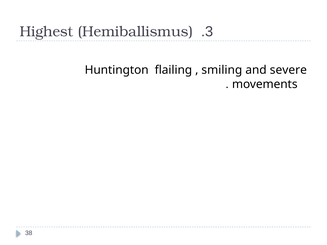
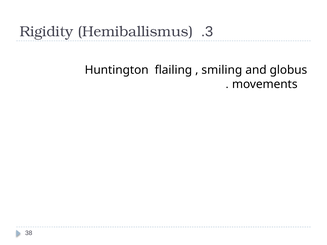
Highest: Highest -> Rigidity (46, 32)
severe: severe -> globus (288, 70)
